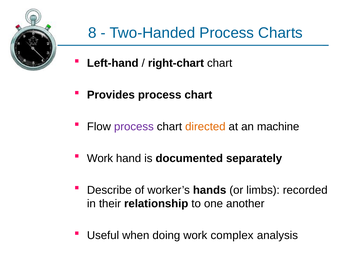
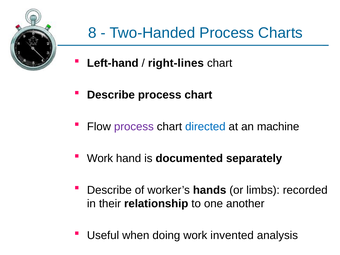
right-chart: right-chart -> right-lines (176, 63)
Provides: Provides -> Describe (111, 95)
directed colour: orange -> blue (205, 127)
complex: complex -> invented (232, 235)
